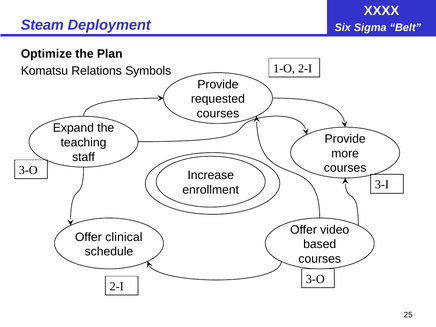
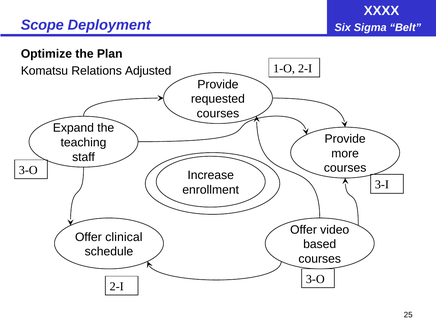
Steam: Steam -> Scope (42, 25)
Symbols: Symbols -> Adjusted (148, 71)
